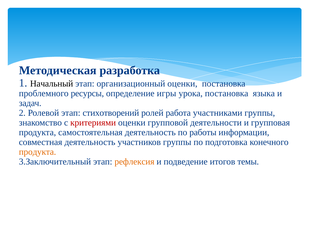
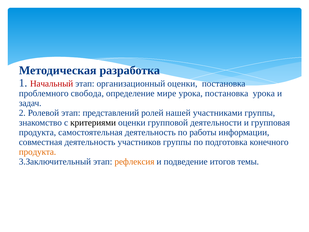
Начальный colour: black -> red (52, 83)
ресурсы: ресурсы -> свобода (87, 93)
игры: игры -> мире (167, 93)
постановка языка: языка -> урока (264, 93)
стихотворений: стихотворений -> представлений (111, 113)
работа: работа -> нашей (178, 113)
критериями colour: red -> black (93, 123)
